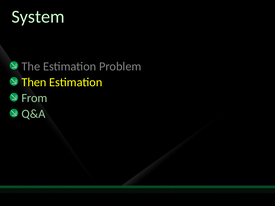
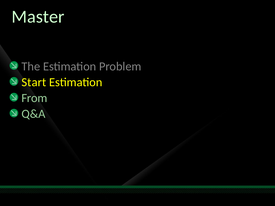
System: System -> Master (38, 17)
Then: Then -> Start (34, 82)
